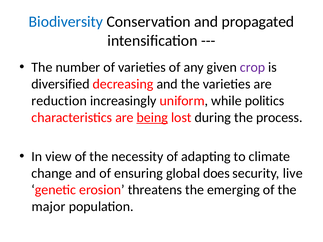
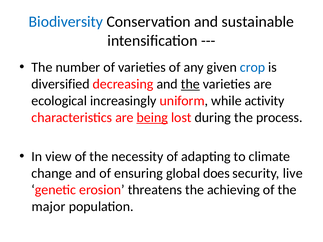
propagated: propagated -> sustainable (258, 22)
crop colour: purple -> blue (253, 67)
the underline: none -> present (190, 84)
reduction: reduction -> ecological (59, 101)
politics: politics -> activity (265, 101)
emerging: emerging -> achieving (234, 190)
